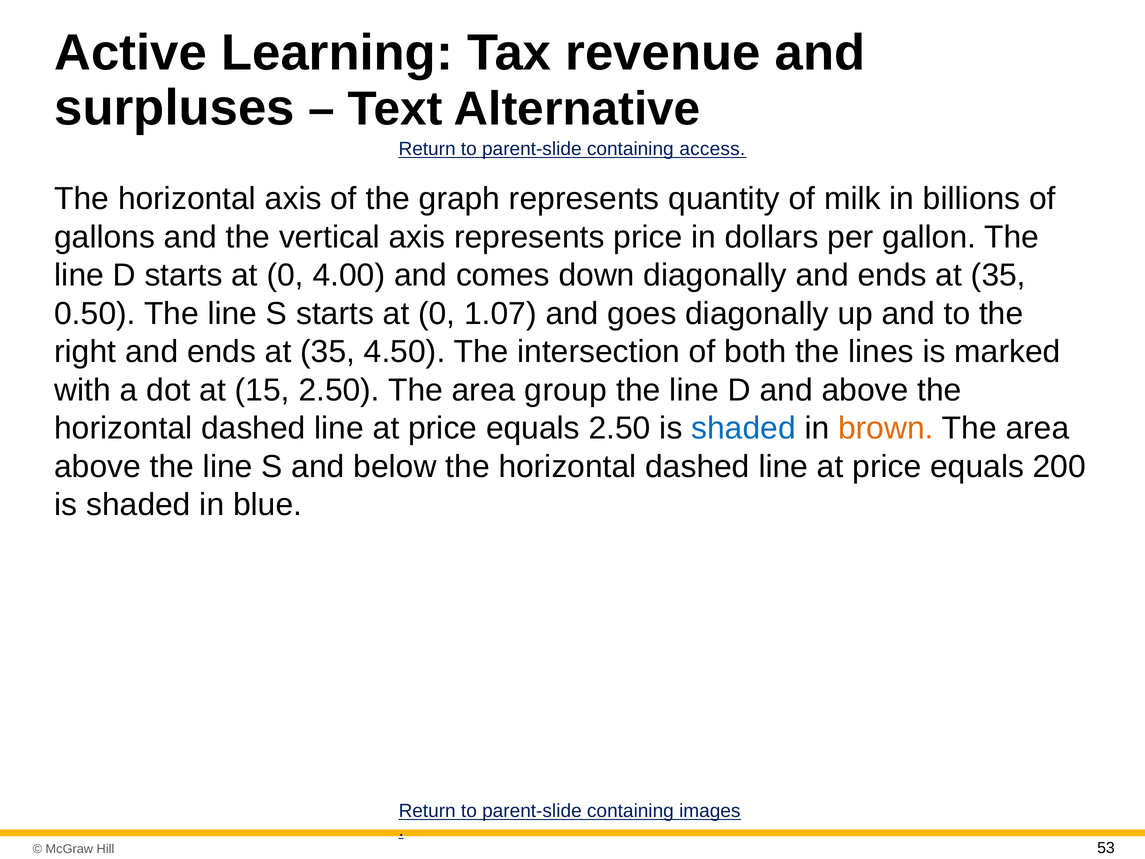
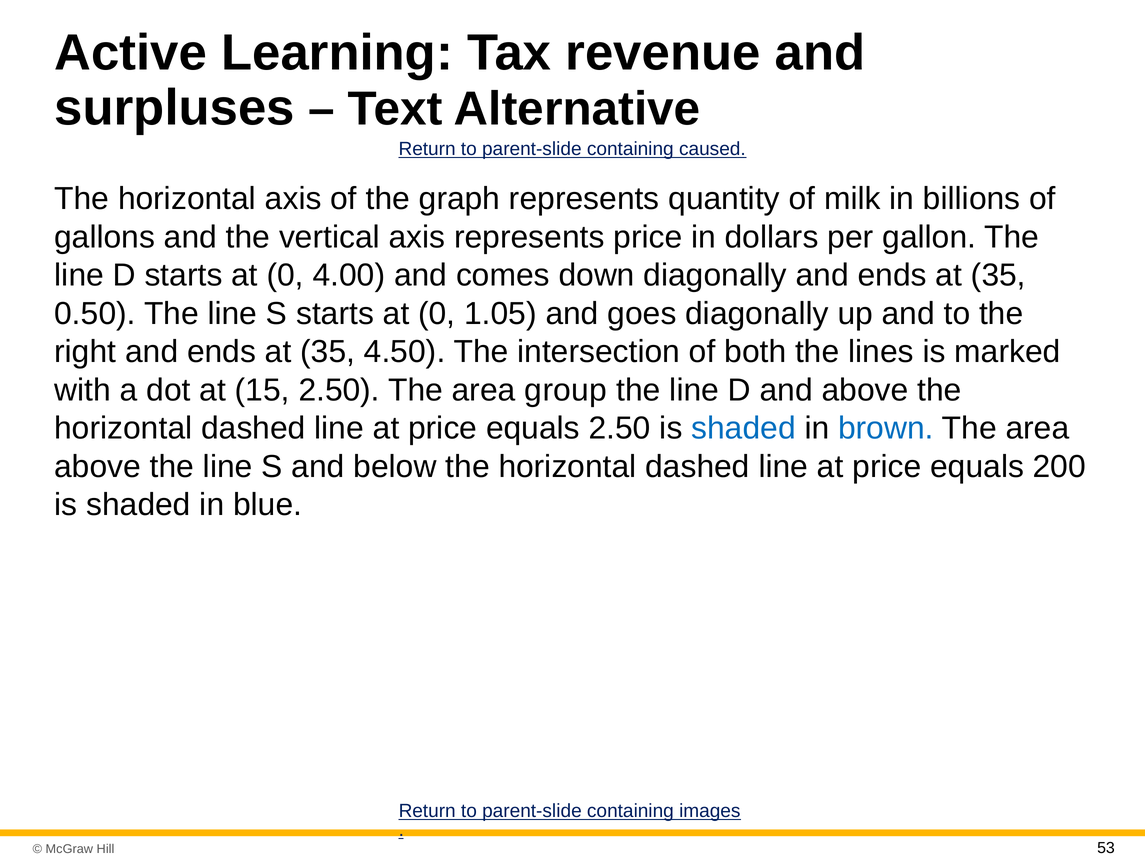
access: access -> caused (712, 149)
1.07: 1.07 -> 1.05 (500, 314)
brown colour: orange -> blue (886, 428)
